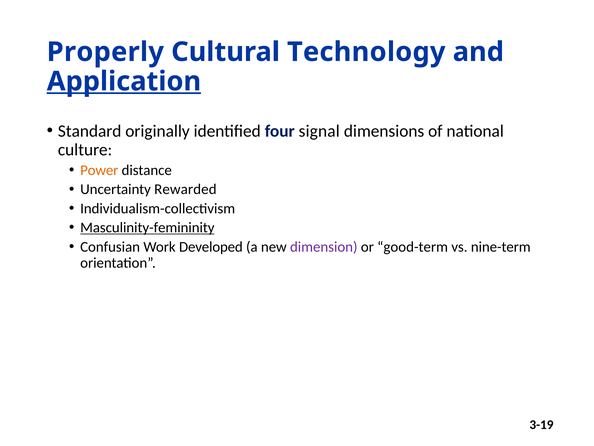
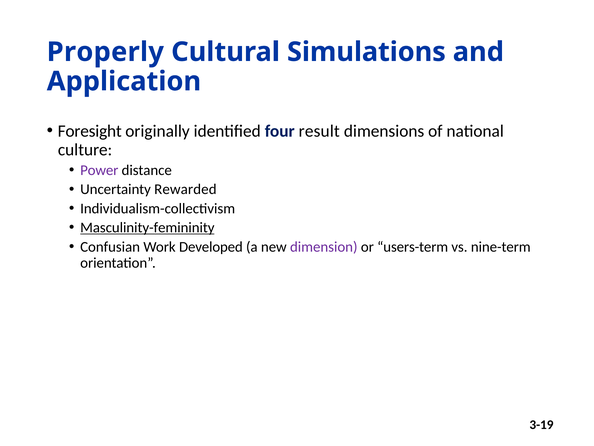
Technology: Technology -> Simulations (366, 52)
Application underline: present -> none (124, 81)
Standard: Standard -> Foresight (90, 131)
signal: signal -> result (319, 131)
Power colour: orange -> purple (99, 170)
good-term: good-term -> users-term (413, 247)
